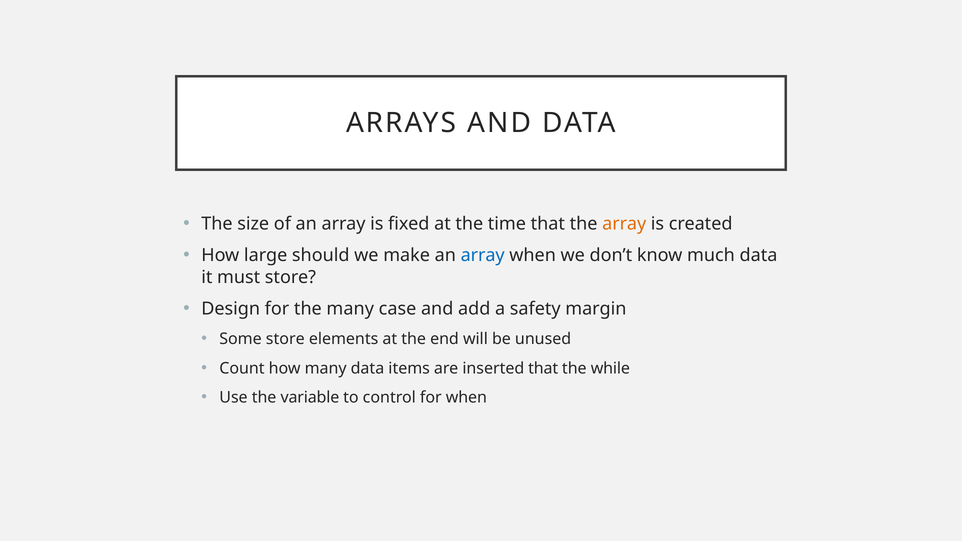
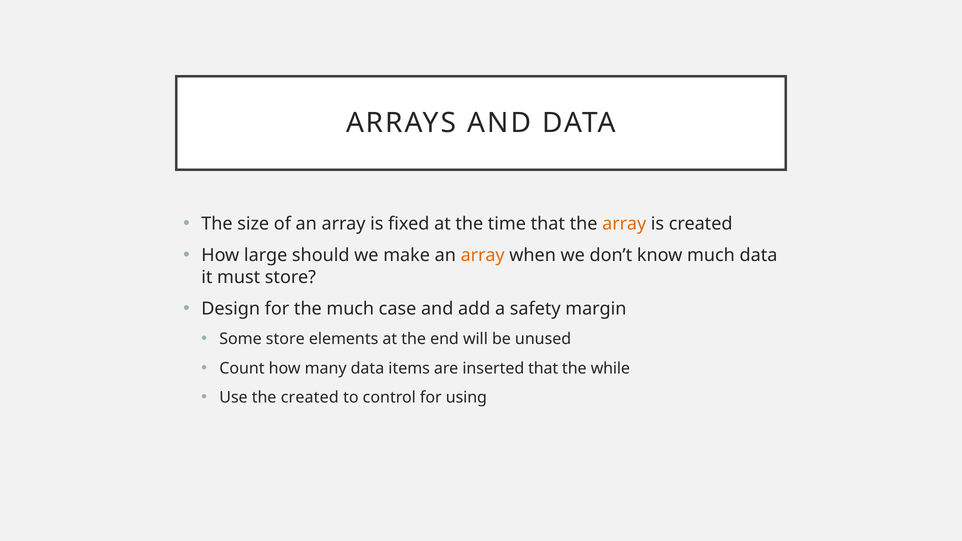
array colour: blue -> orange (483, 256)
the many: many -> much (350, 309)
the variable: variable -> created (310, 398)
for when: when -> using (466, 398)
